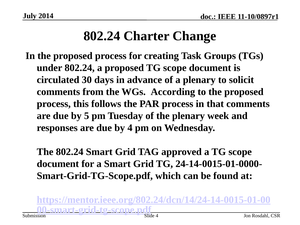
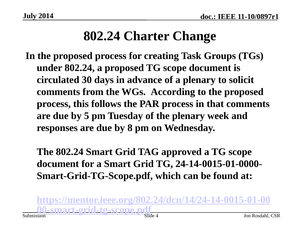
by 4: 4 -> 8 (130, 128)
